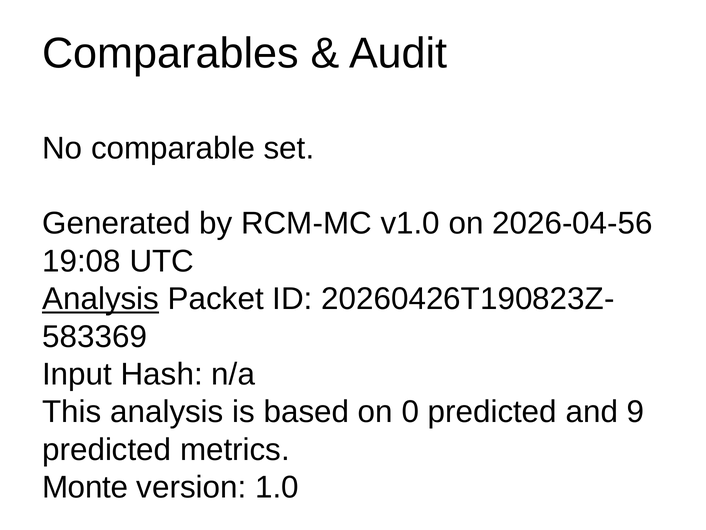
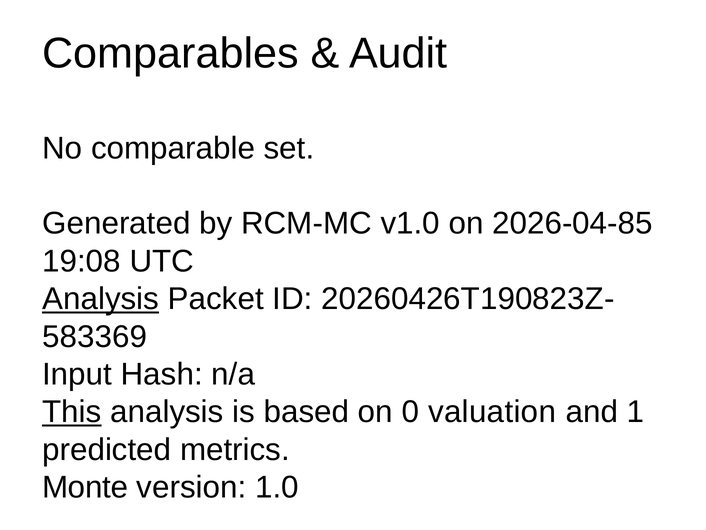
2026-04-56: 2026-04-56 -> 2026-04-85 (572, 223)
This underline: none -> present (72, 412)
0 predicted: predicted -> valuation (492, 412)
9: 9 -> 1 (635, 412)
